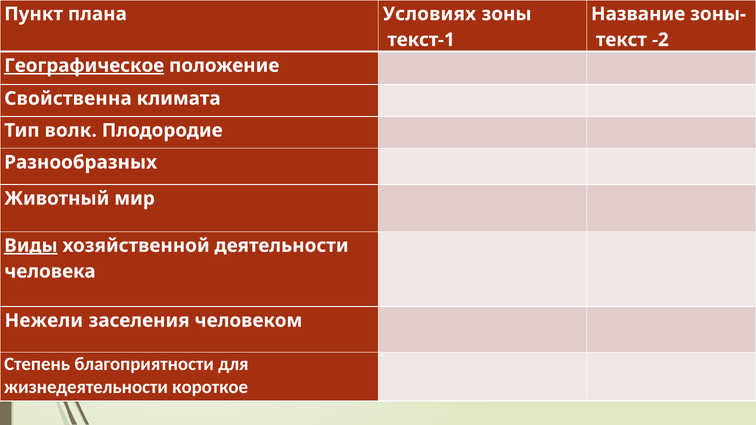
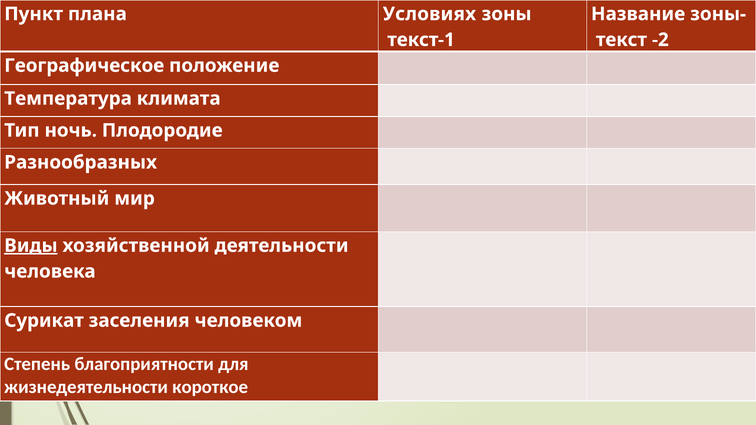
Географическое underline: present -> none (84, 66)
Свойственна: Свойственна -> Температура (68, 99)
волк: волк -> ночь (71, 130)
Нежели: Нежели -> Сурикат (44, 321)
